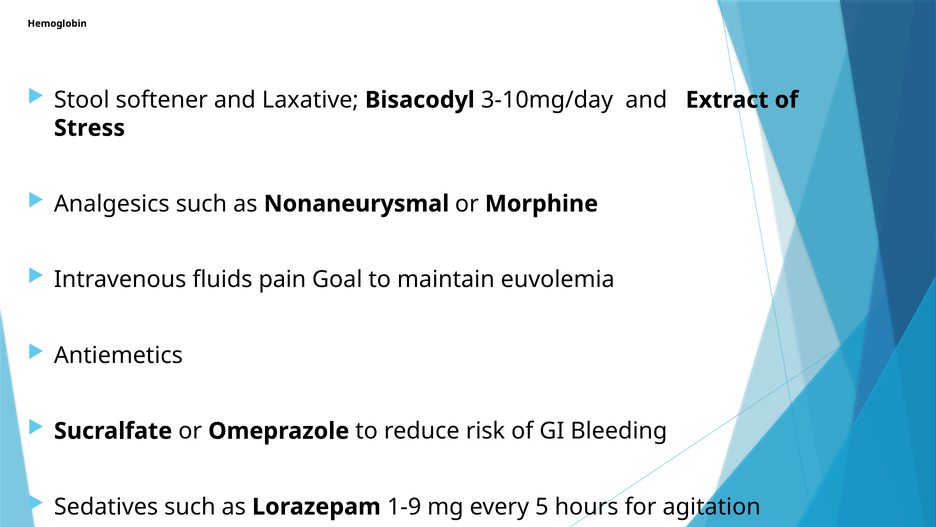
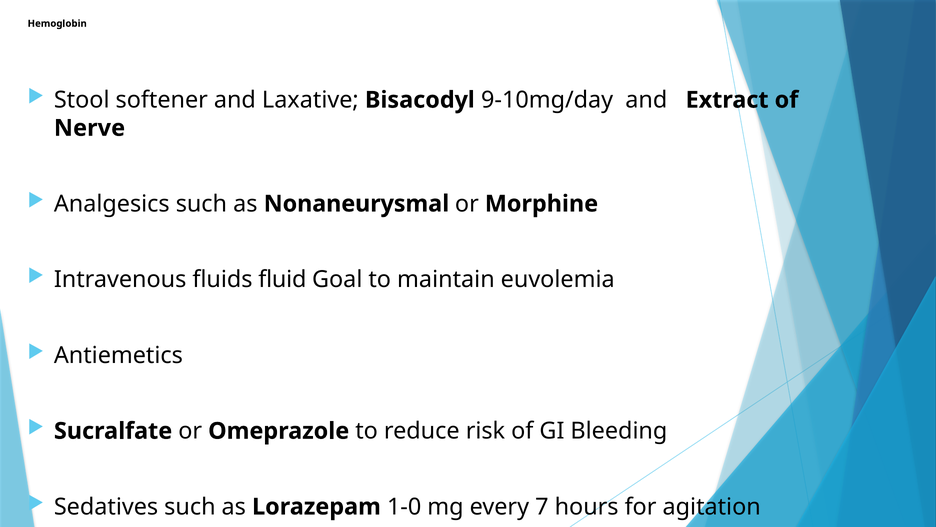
3-10mg/day: 3-10mg/day -> 9-10mg/day (547, 100)
Stress: Stress -> Nerve (89, 128)
pain: pain -> fluid (282, 279)
1-9: 1-9 -> 1-0 (404, 506)
5: 5 -> 7 (542, 506)
